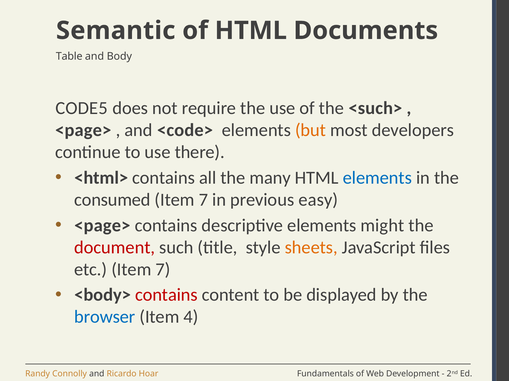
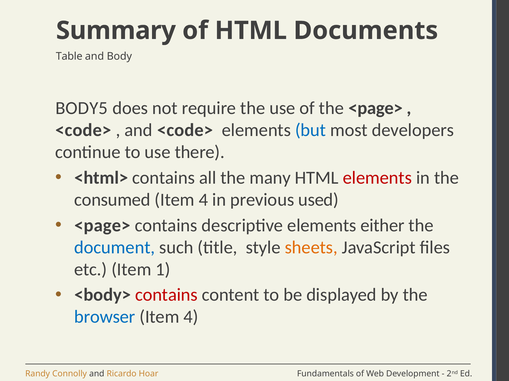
Semantic: Semantic -> Summary (116, 31)
CODE5: CODE5 -> BODY5 (82, 108)
the <such>: <such> -> <page> (376, 108)
<page>: <page> -> <code> (83, 130)
but colour: orange -> blue (311, 130)
elements colour: blue -> red (377, 178)
7: 7 -> 4 (203, 200)
easy: easy -> used (318, 200)
might: might -> either (383, 226)
document colour: red -> blue (115, 248)
etc Item 7: 7 -> 1 (163, 270)
